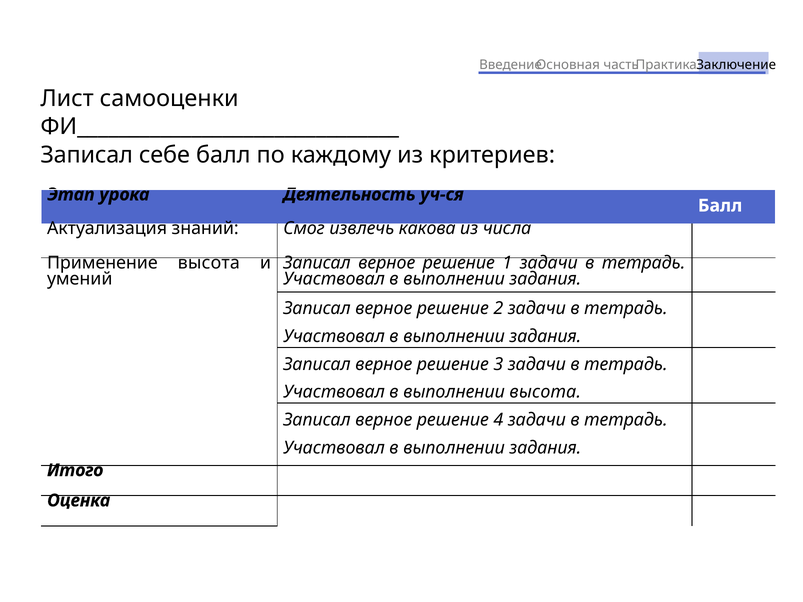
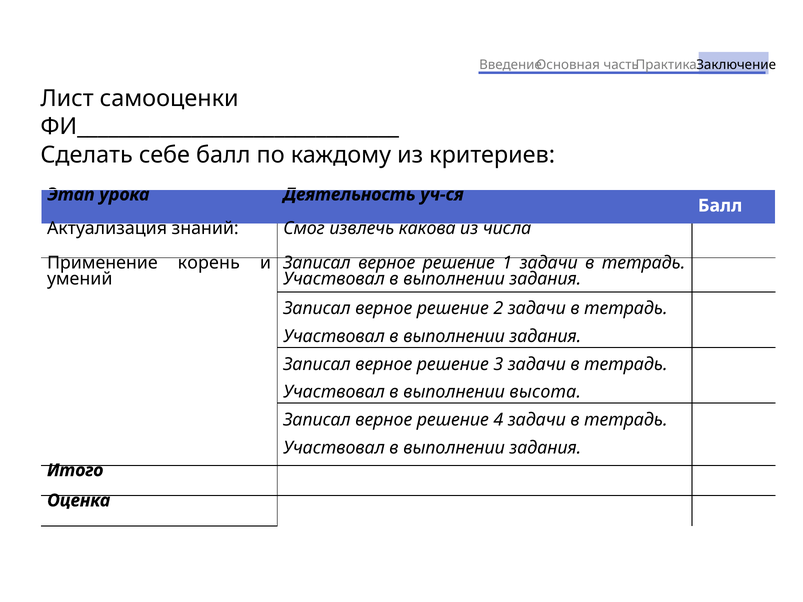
Записал: Записал -> Сделать (87, 155)
Применение высота: высота -> корень (209, 263)
